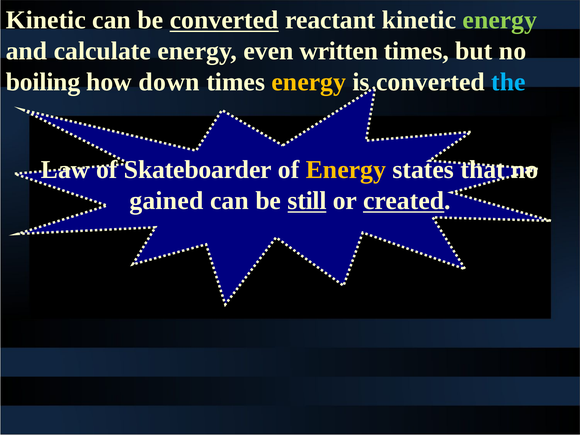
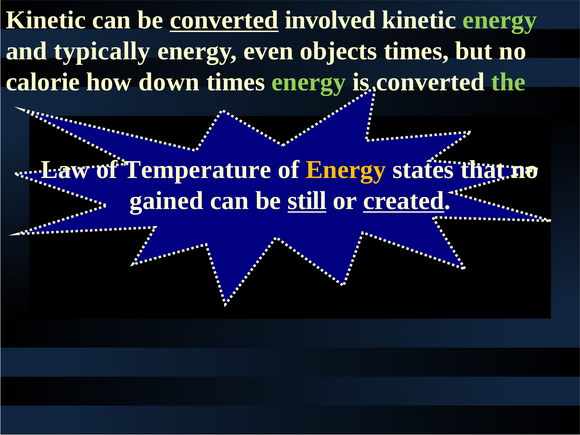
reactant: reactant -> involved (330, 20)
calculate: calculate -> typically (102, 51)
written: written -> objects (339, 51)
boiling: boiling -> calorie (43, 82)
energy colour: yellow -> light green (309, 82)
the colour: light blue -> light green (508, 82)
Skateboarder: Skateboarder -> Temperature (198, 170)
